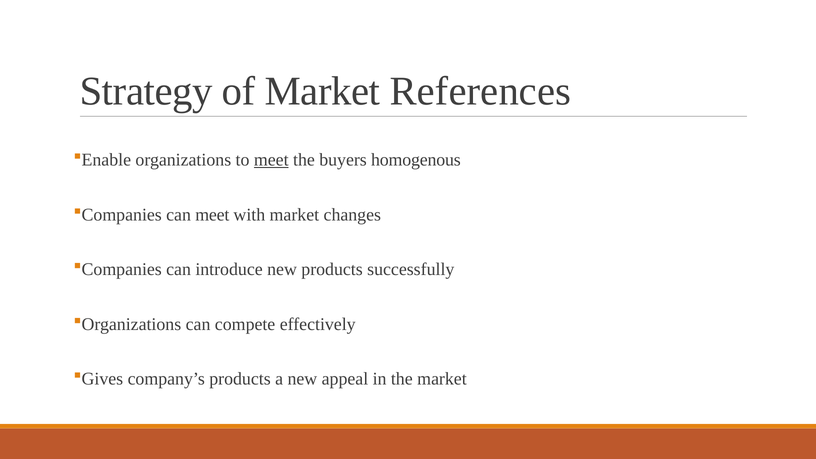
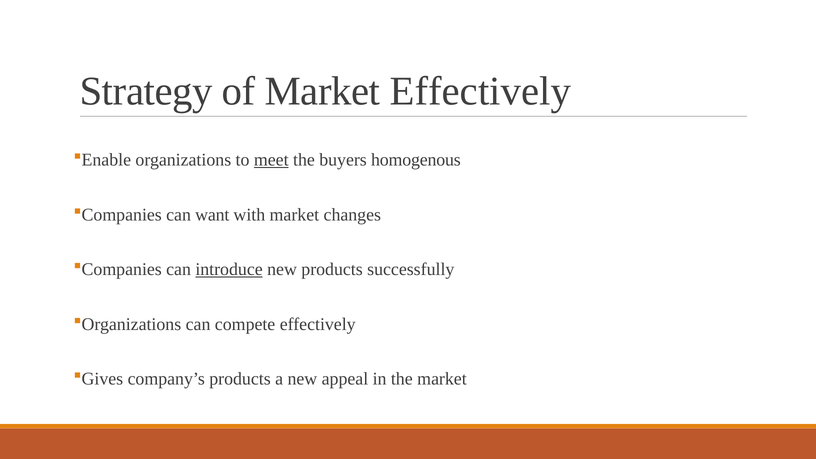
Market References: References -> Effectively (480, 91)
can meet: meet -> want (212, 215)
introduce underline: none -> present (229, 269)
